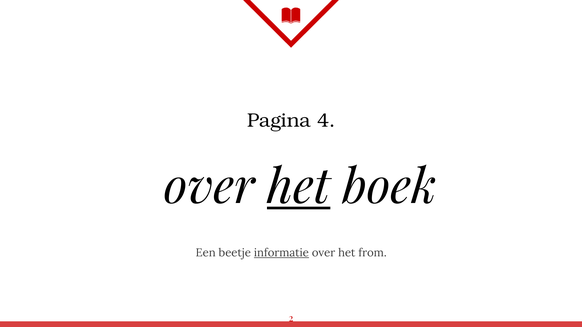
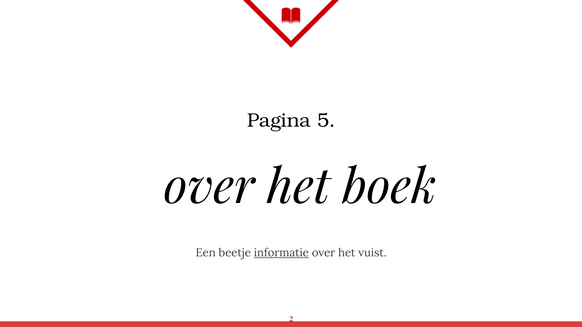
4: 4 -> 5 (326, 121)
het underline: present -> none (299, 187)
from: from -> vuist (372, 253)
